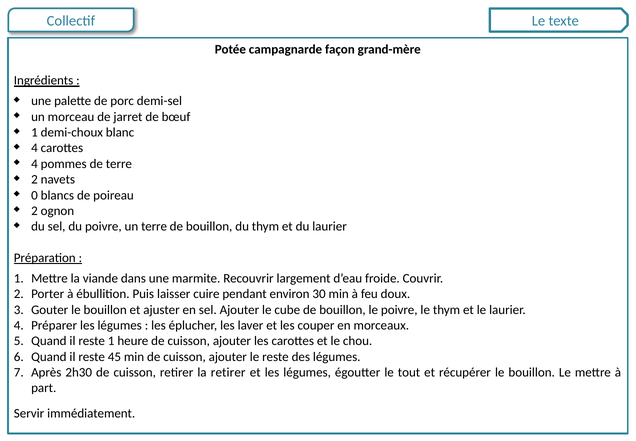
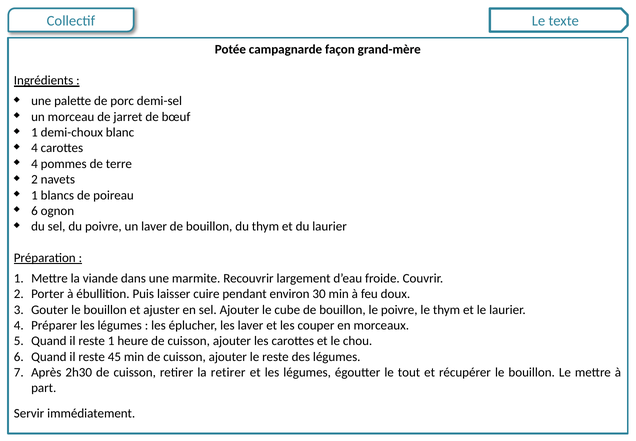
0: 0 -> 1 (34, 195)
2: 2 -> 6 (34, 211)
un terre: terre -> laver (154, 226)
